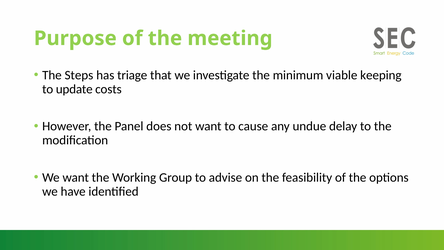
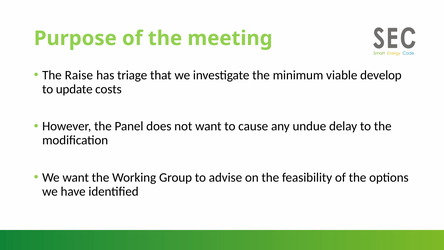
Steps: Steps -> Raise (79, 75)
keeping: keeping -> develop (381, 75)
